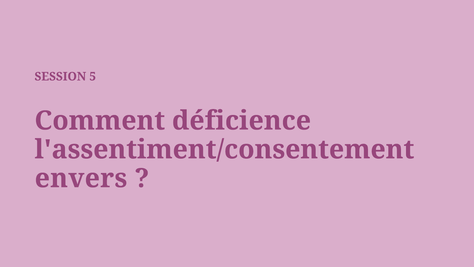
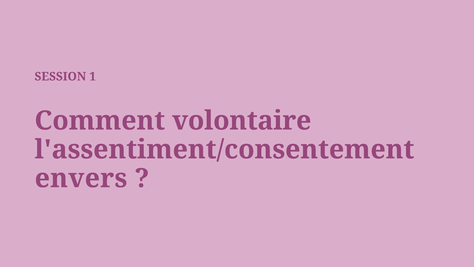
5: 5 -> 1 (93, 76)
déficience: déficience -> volontaire (242, 121)
